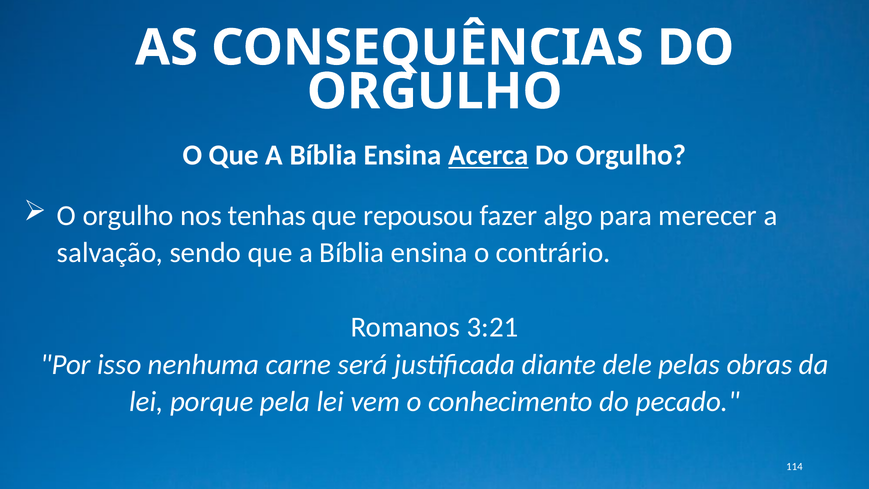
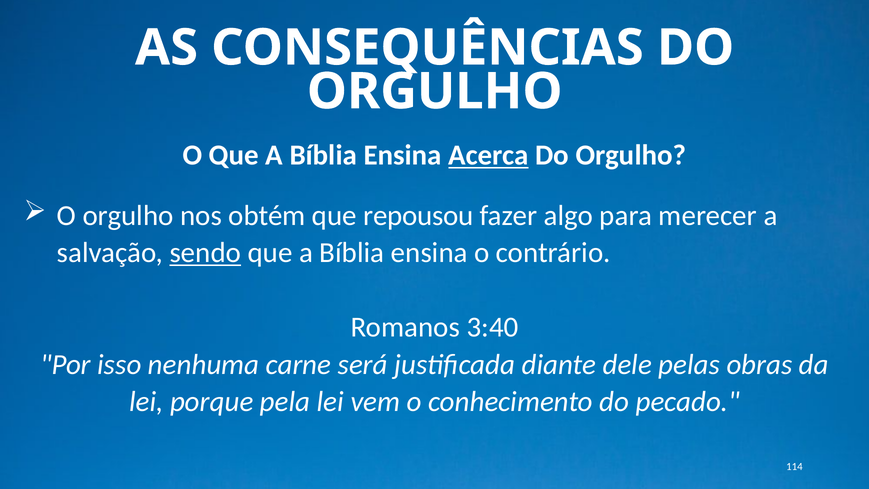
tenhas: tenhas -> obtém (267, 216)
sendo underline: none -> present (205, 253)
3:21: 3:21 -> 3:40 (493, 327)
